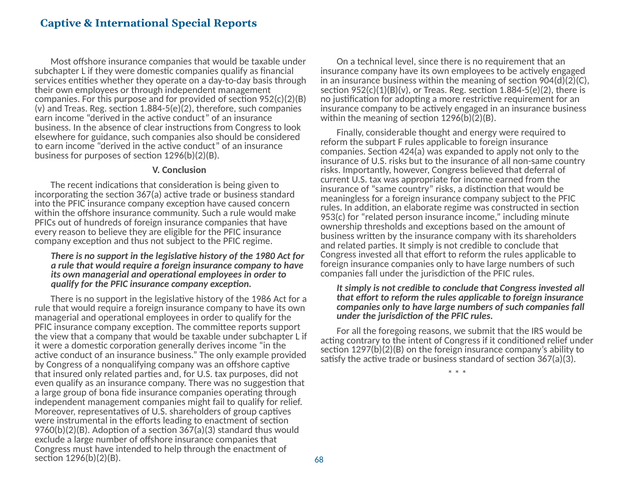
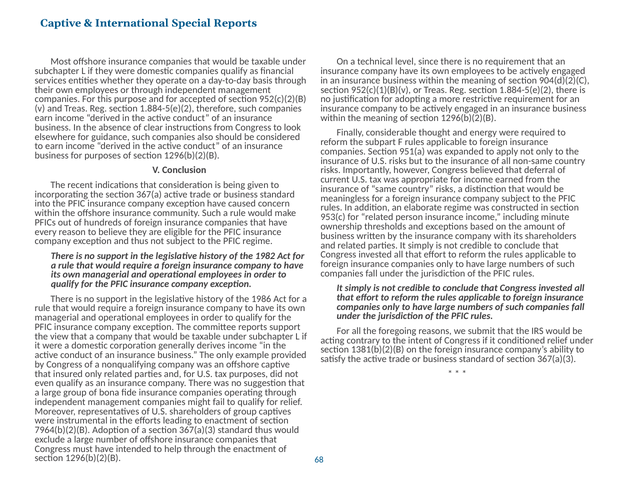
for provided: provided -> accepted (198, 99)
424(a: 424(a -> 951(a (412, 151)
1980: 1980 -> 1982 (265, 256)
1297(b)(2)(B: 1297(b)(2)(B -> 1381(b)(2)(B (378, 349)
9760(b)(2)(B: 9760(b)(2)(B -> 7964(b)(2)(B (62, 430)
